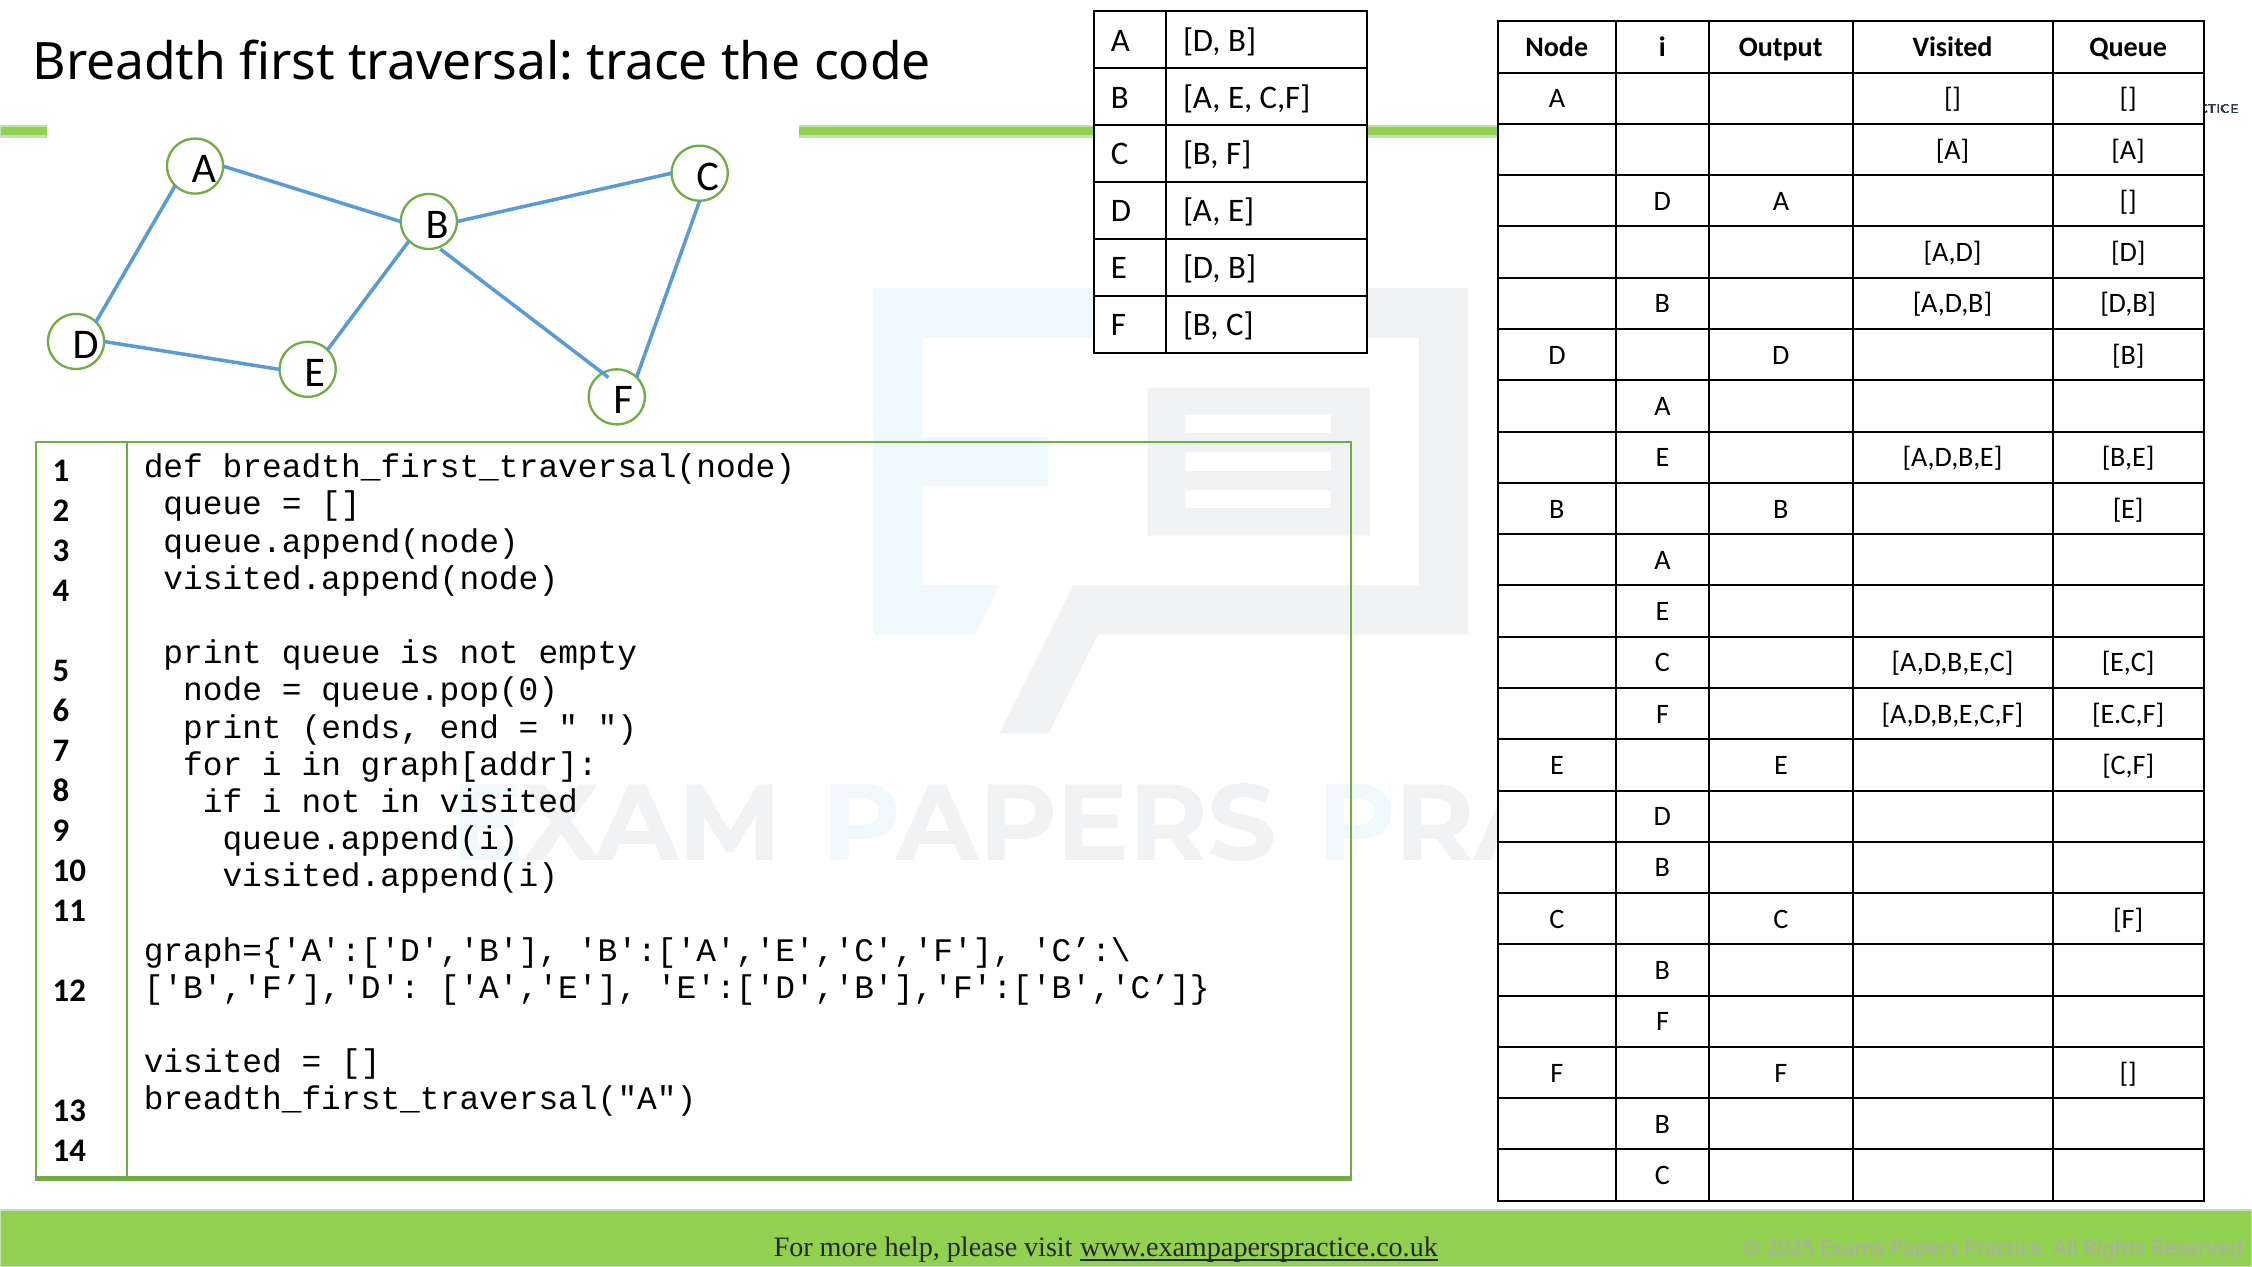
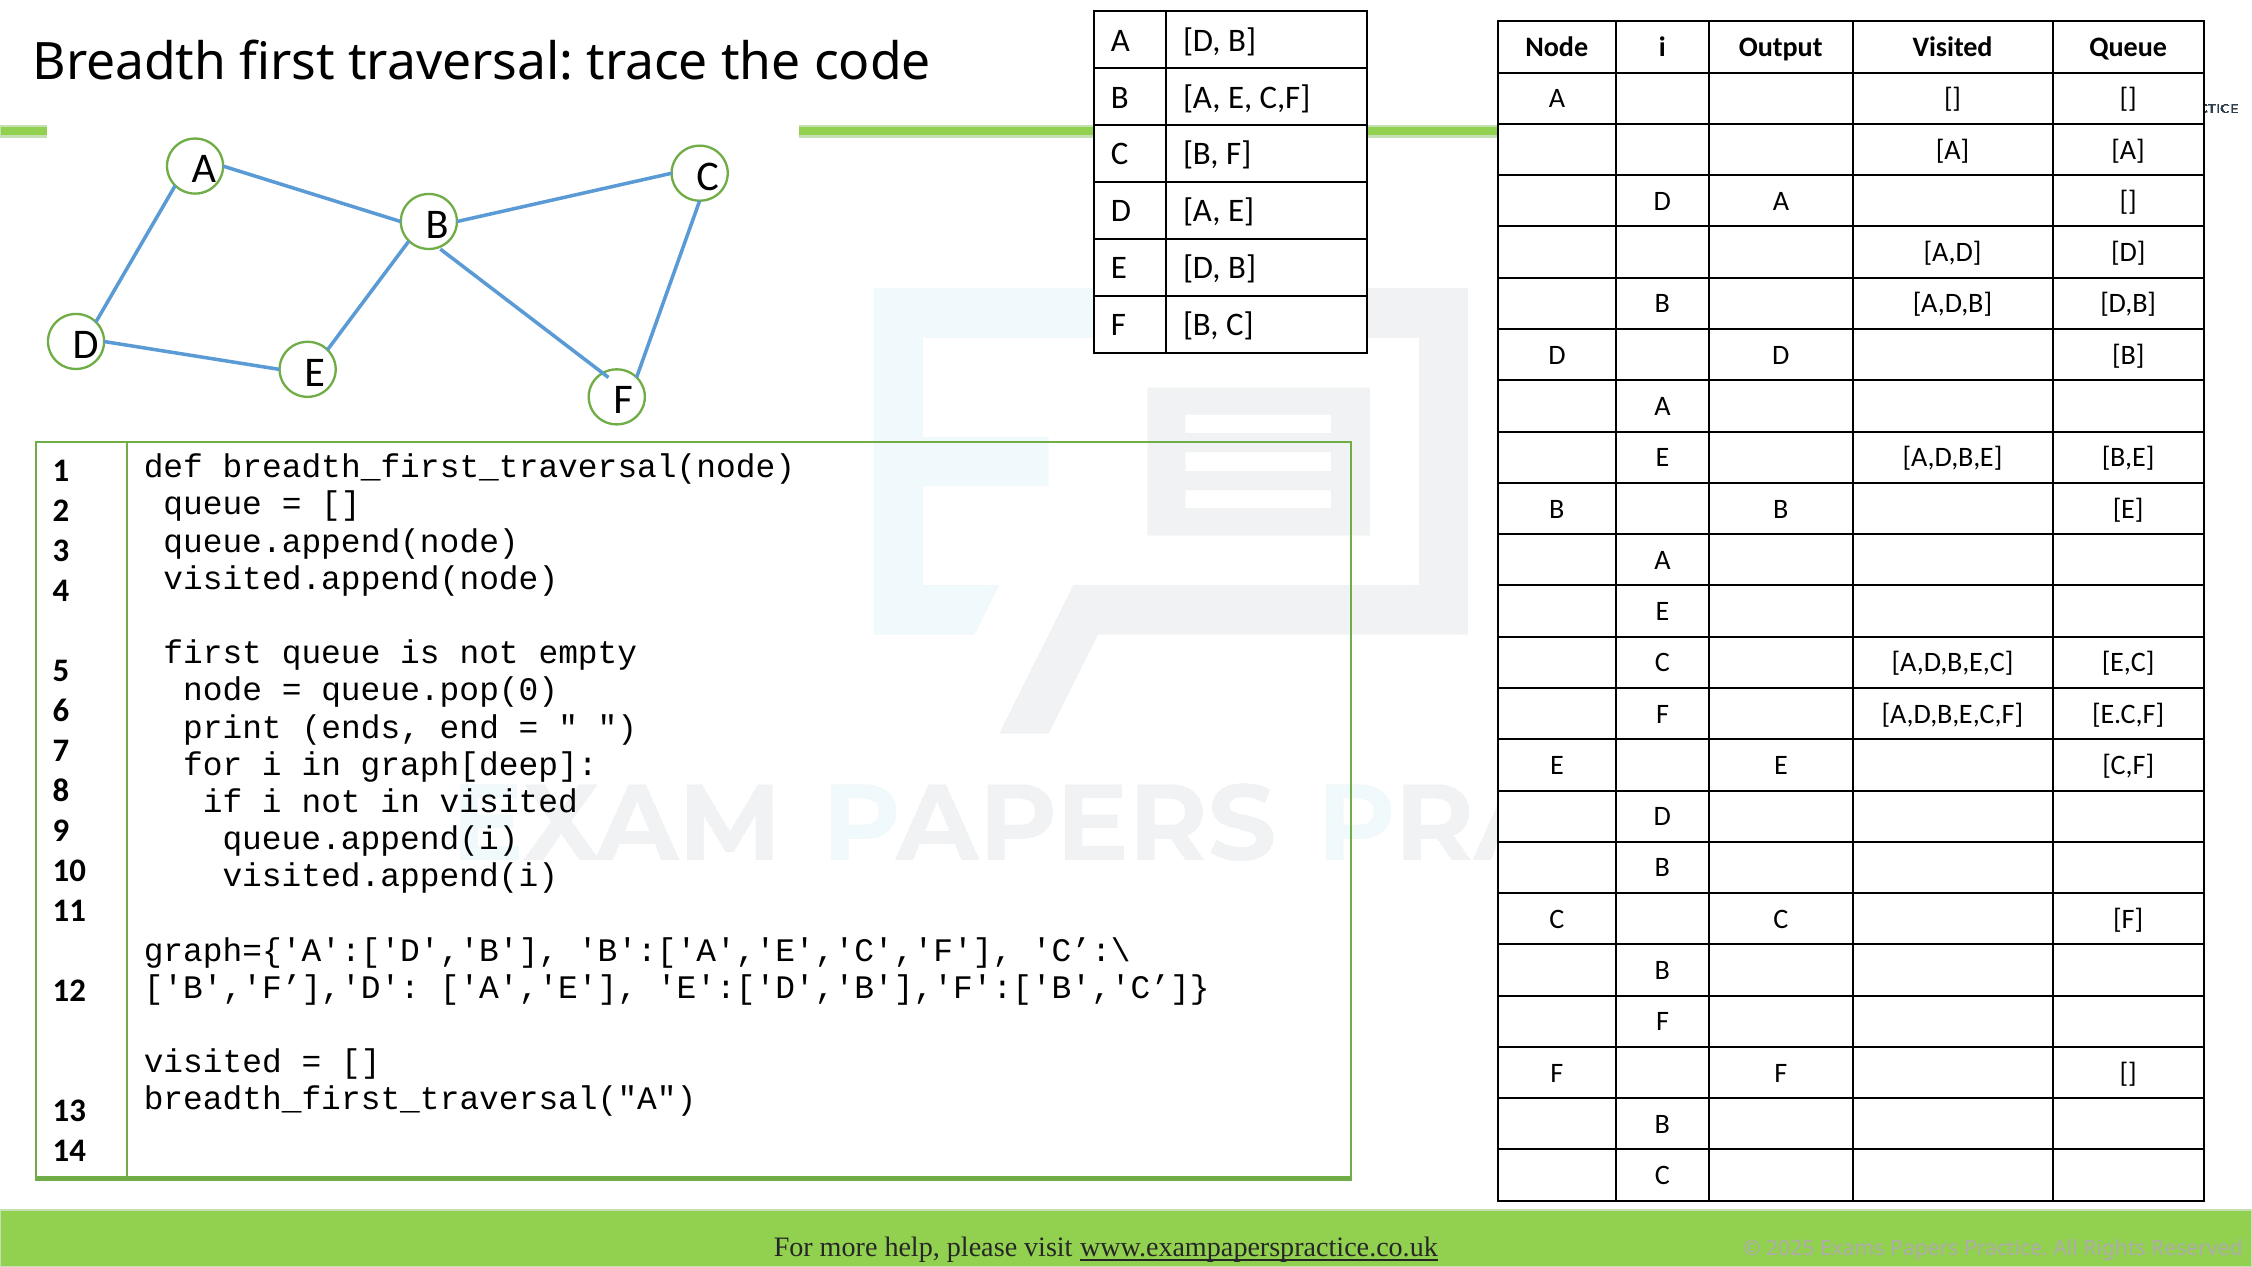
print: print -> first (213, 653)
graph[addr: graph[addr -> graph[deep (479, 764)
